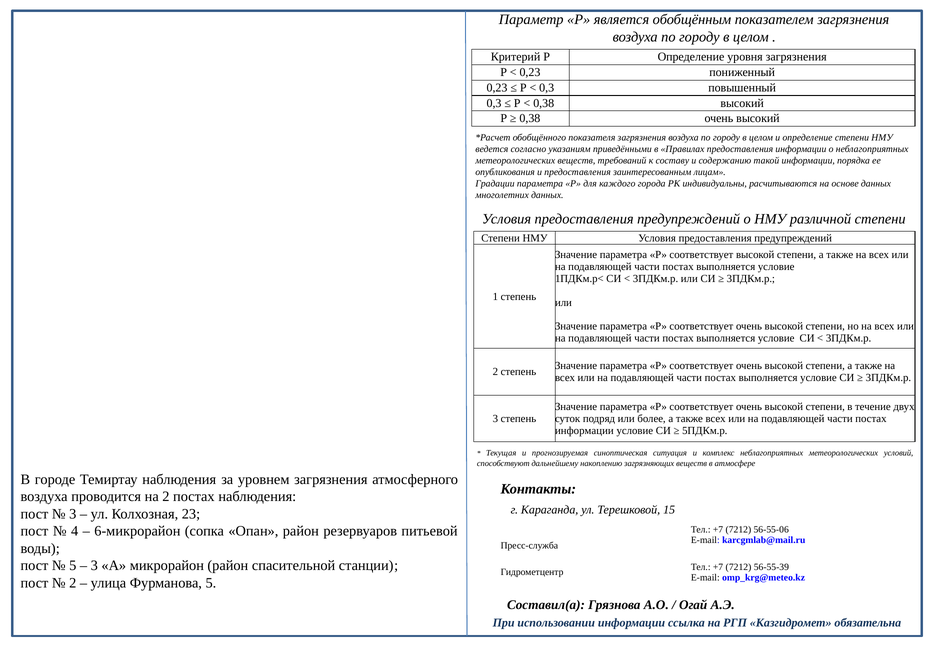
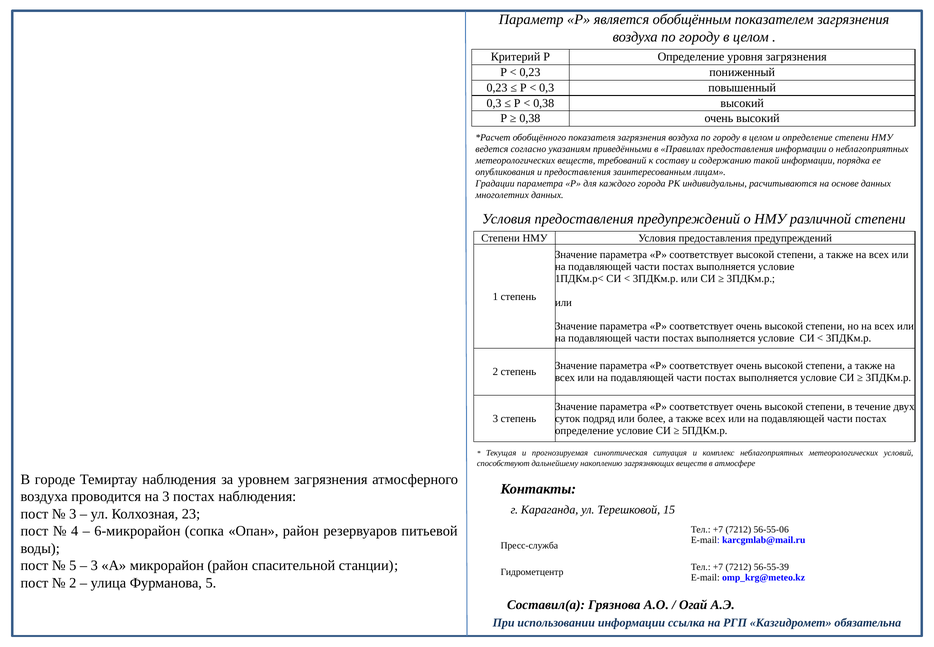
информации: информации -> определение (584, 430)
на 2: 2 -> 3 (166, 496)
